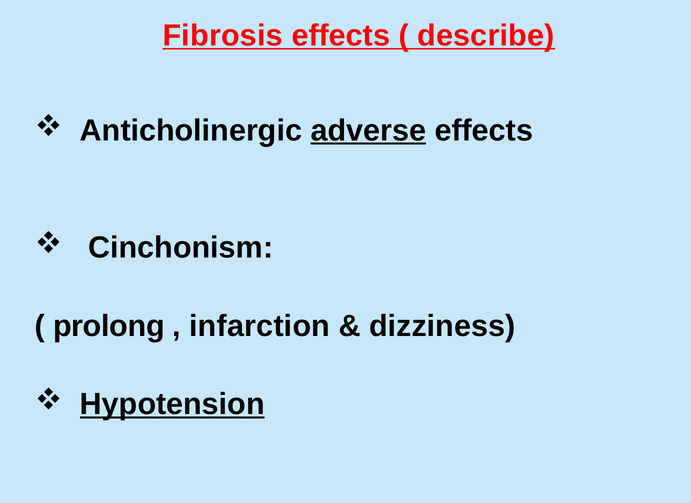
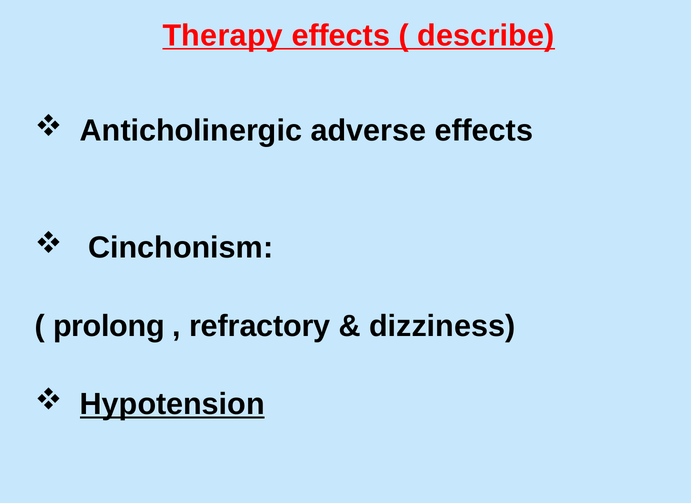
Fibrosis: Fibrosis -> Therapy (223, 35)
adverse underline: present -> none (368, 130)
infarction: infarction -> refractory (260, 326)
